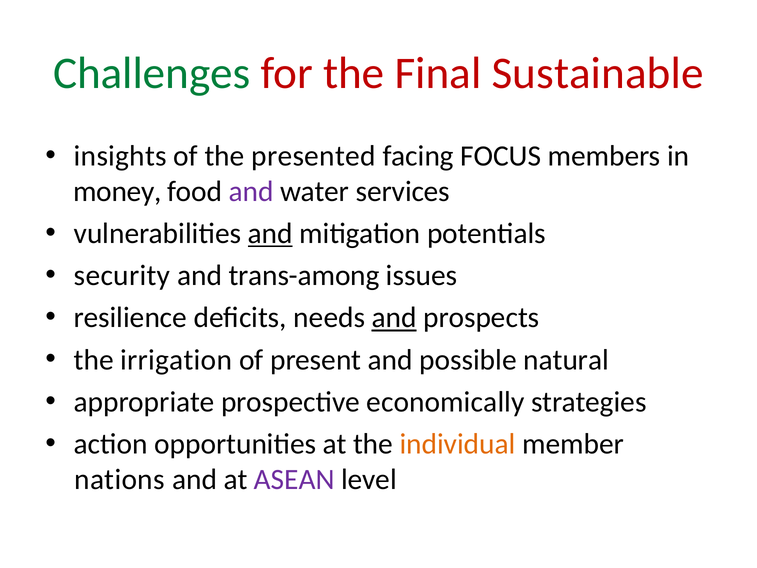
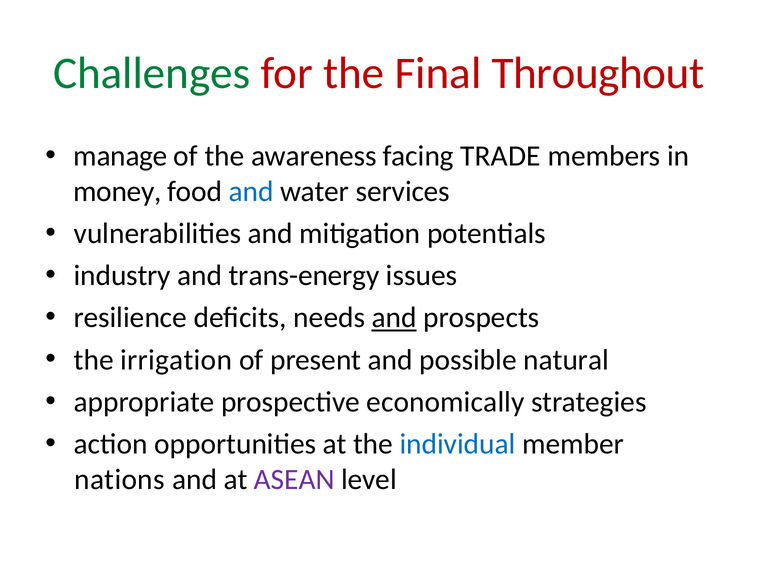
Sustainable: Sustainable -> Throughout (598, 73)
insights: insights -> manage (121, 156)
presented: presented -> awareness (314, 156)
FOCUS: FOCUS -> TRADE (501, 156)
and colour: purple -> blue (251, 191)
and underline: present -> none (270, 233)
security: security -> industry (122, 275)
trans-among: trans-among -> trans-energy (304, 275)
individual colour: orange -> blue (458, 444)
